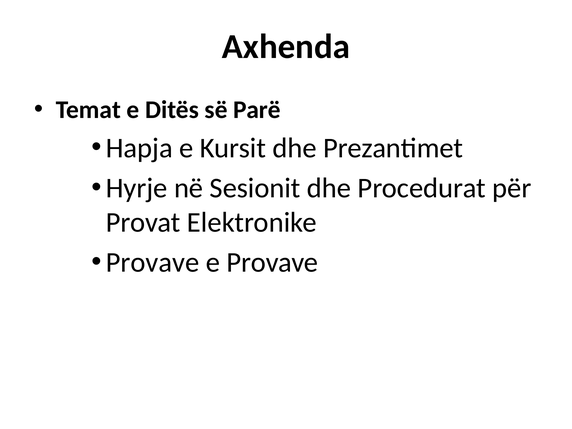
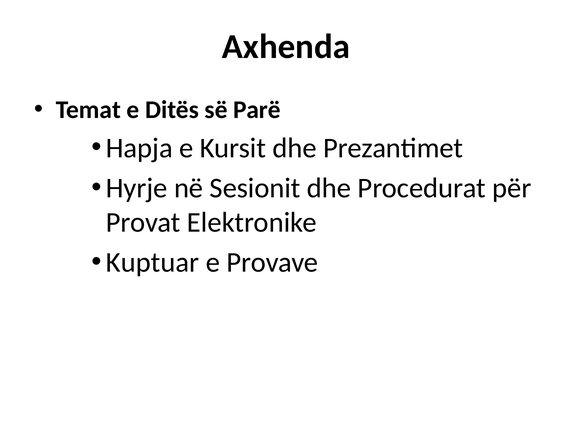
Provave: Provave -> Kuptuar (153, 262)
